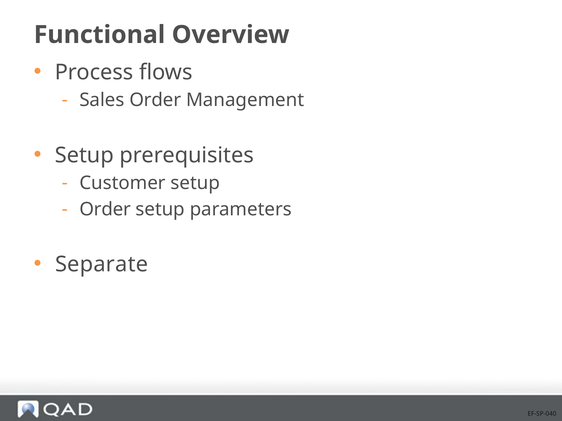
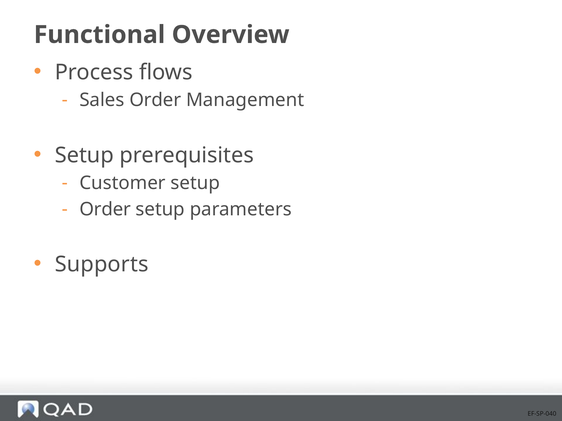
Separate: Separate -> Supports (102, 265)
